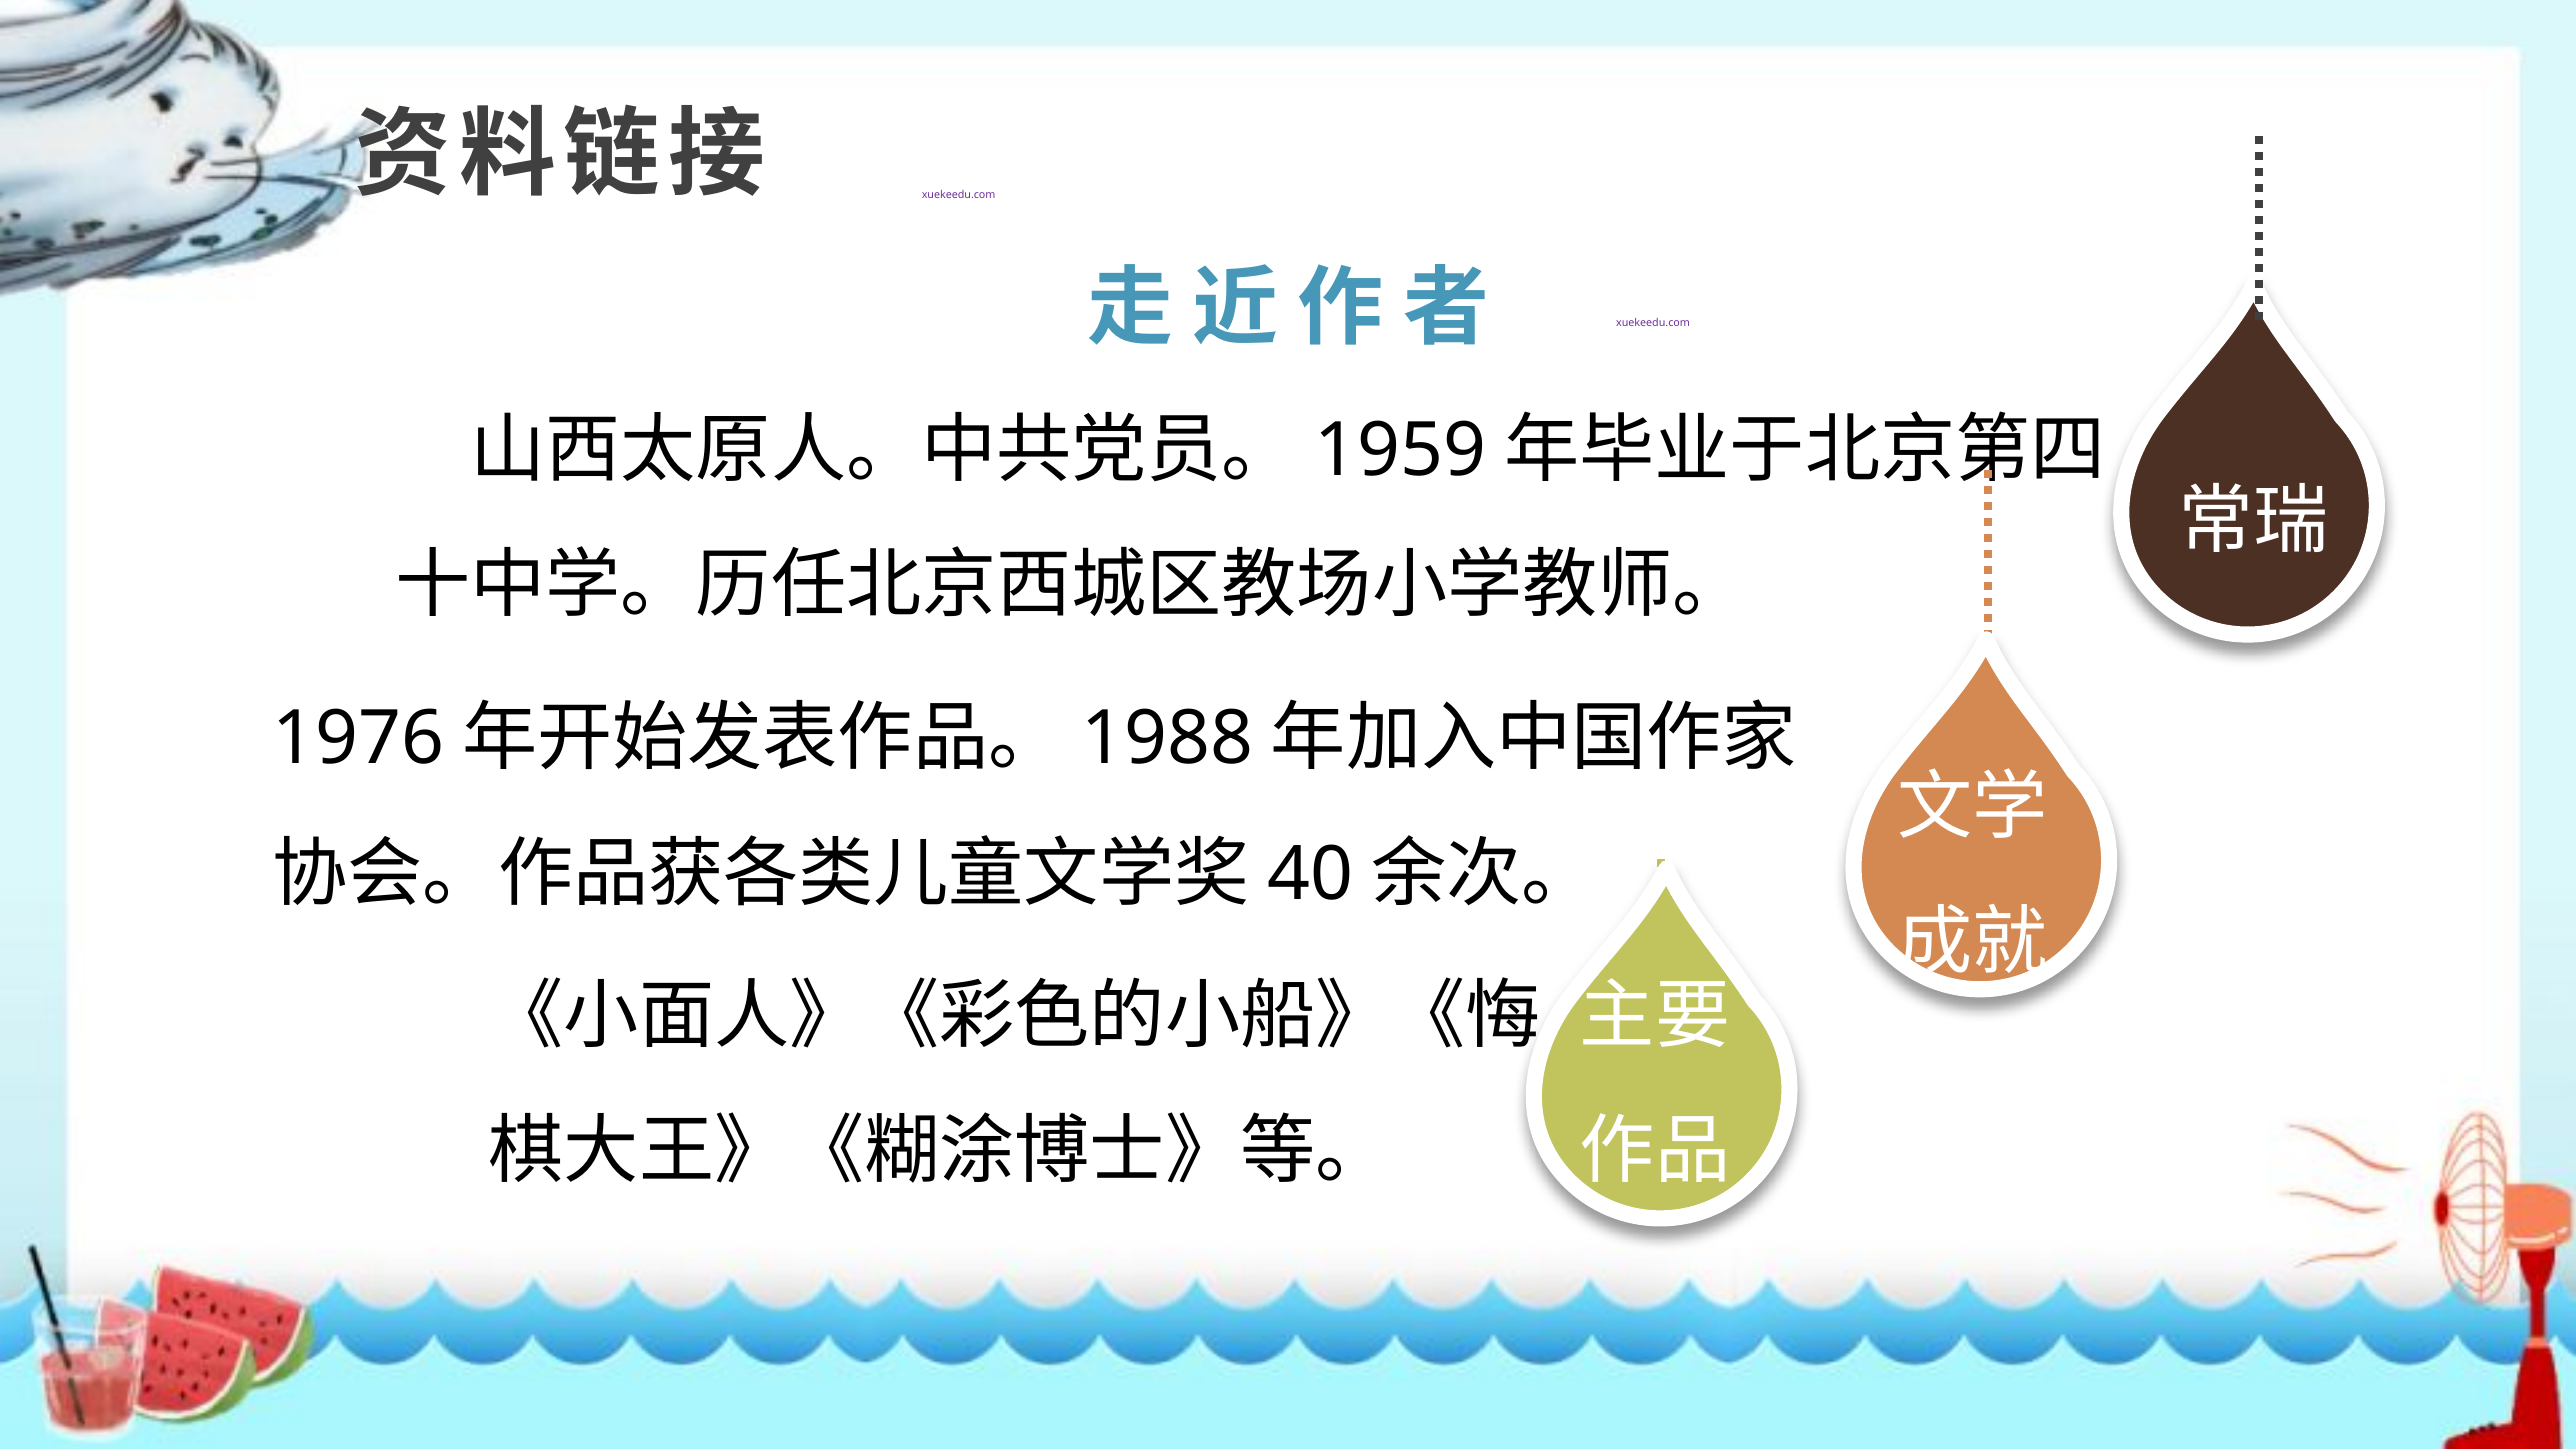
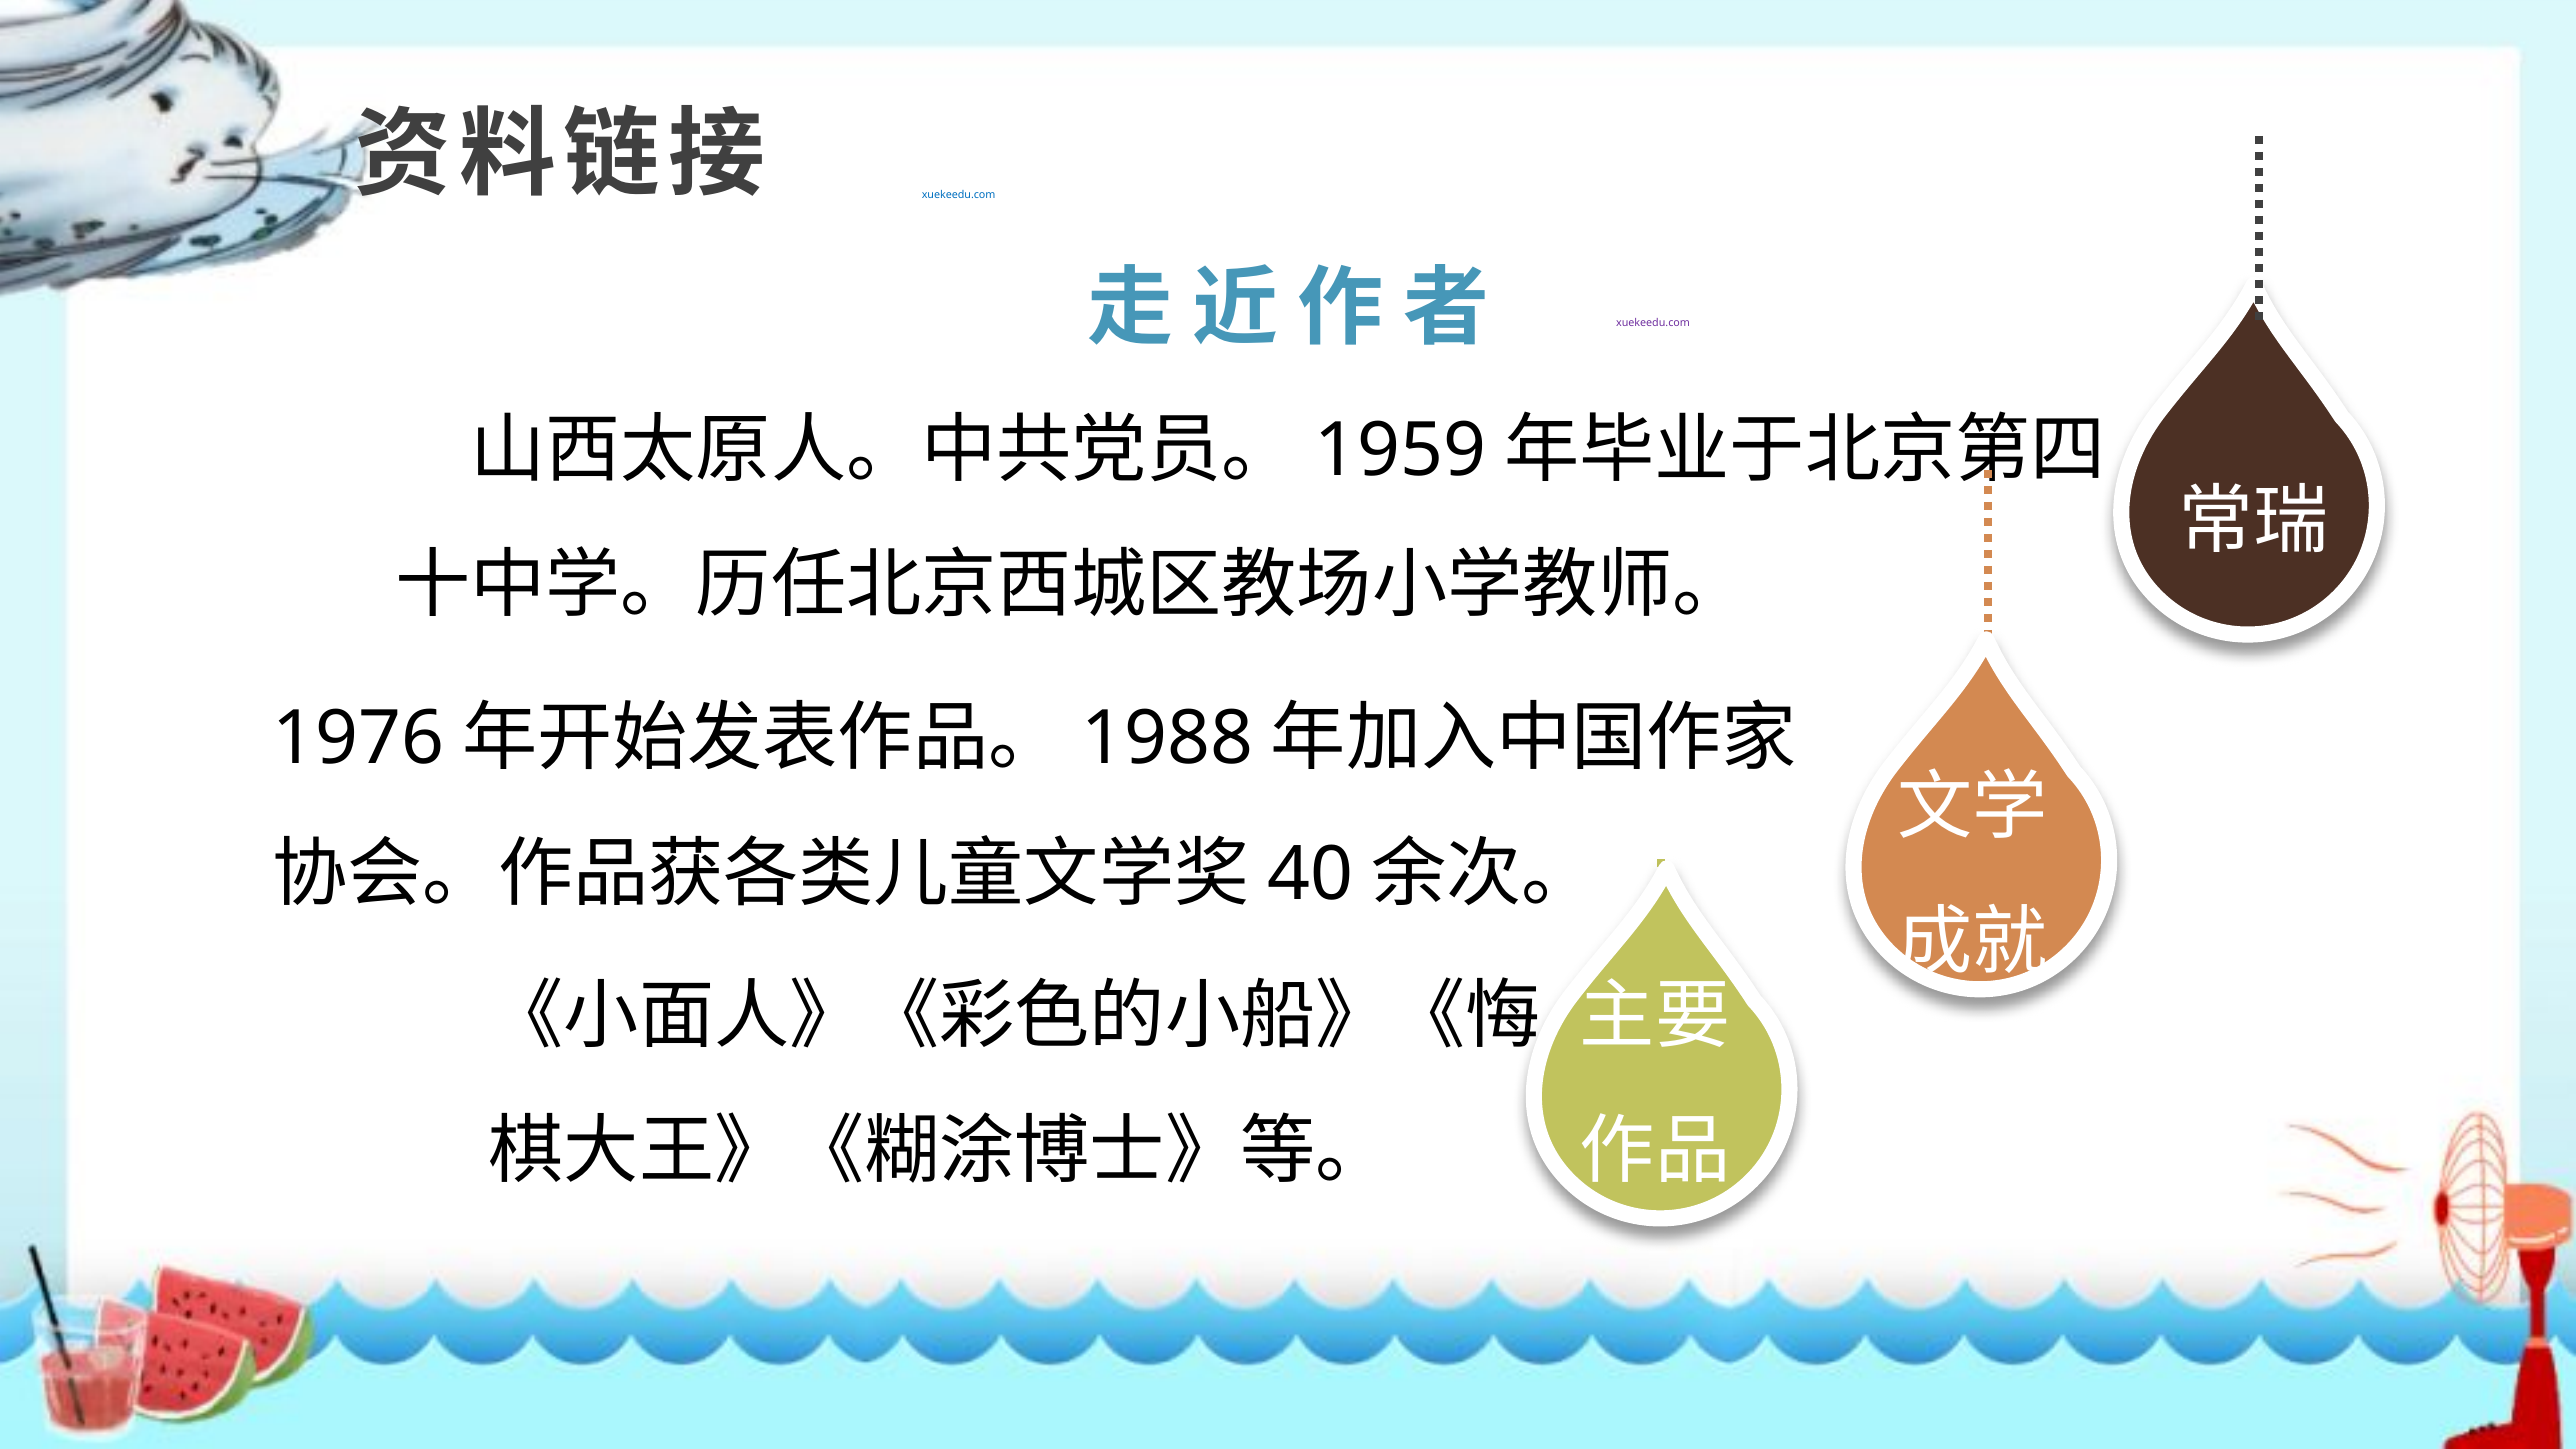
xuekeedu.com colour: purple -> blue (959, 195)
